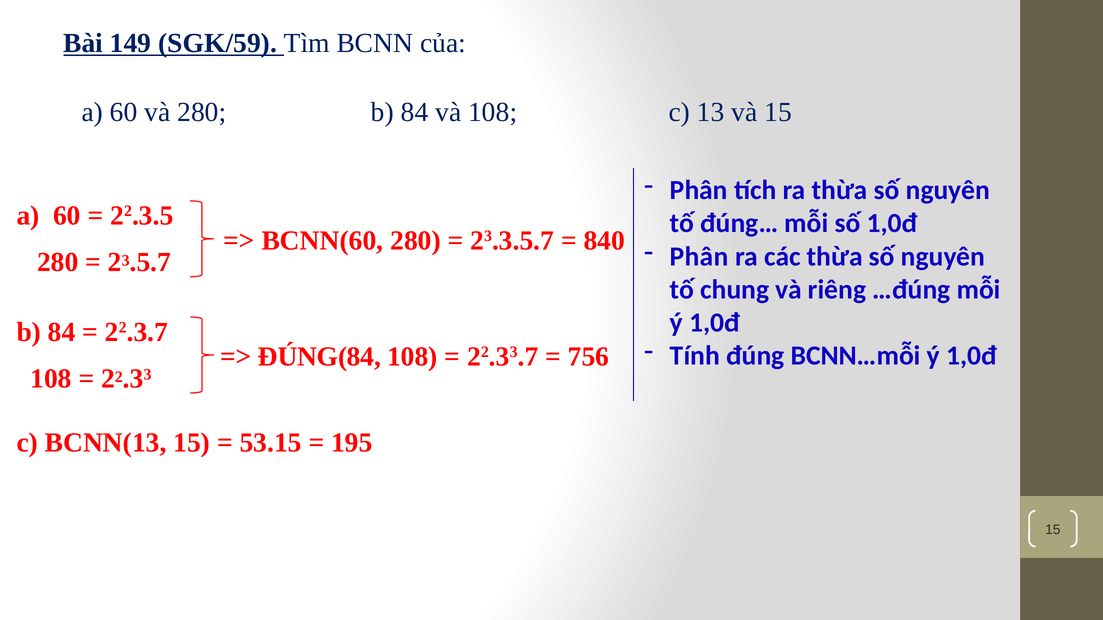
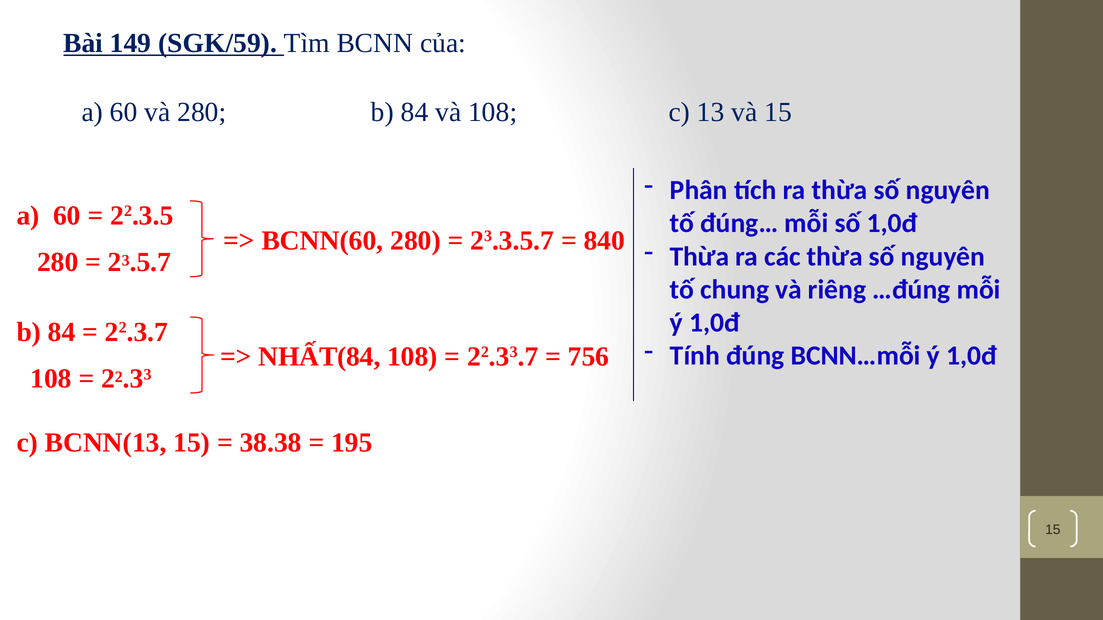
Phân: Phân -> Thừa (700, 257)
ĐÚNG(84: ĐÚNG(84 -> NHẤT(84 (319, 357)
53.15: 53.15 -> 38.38 (271, 443)
